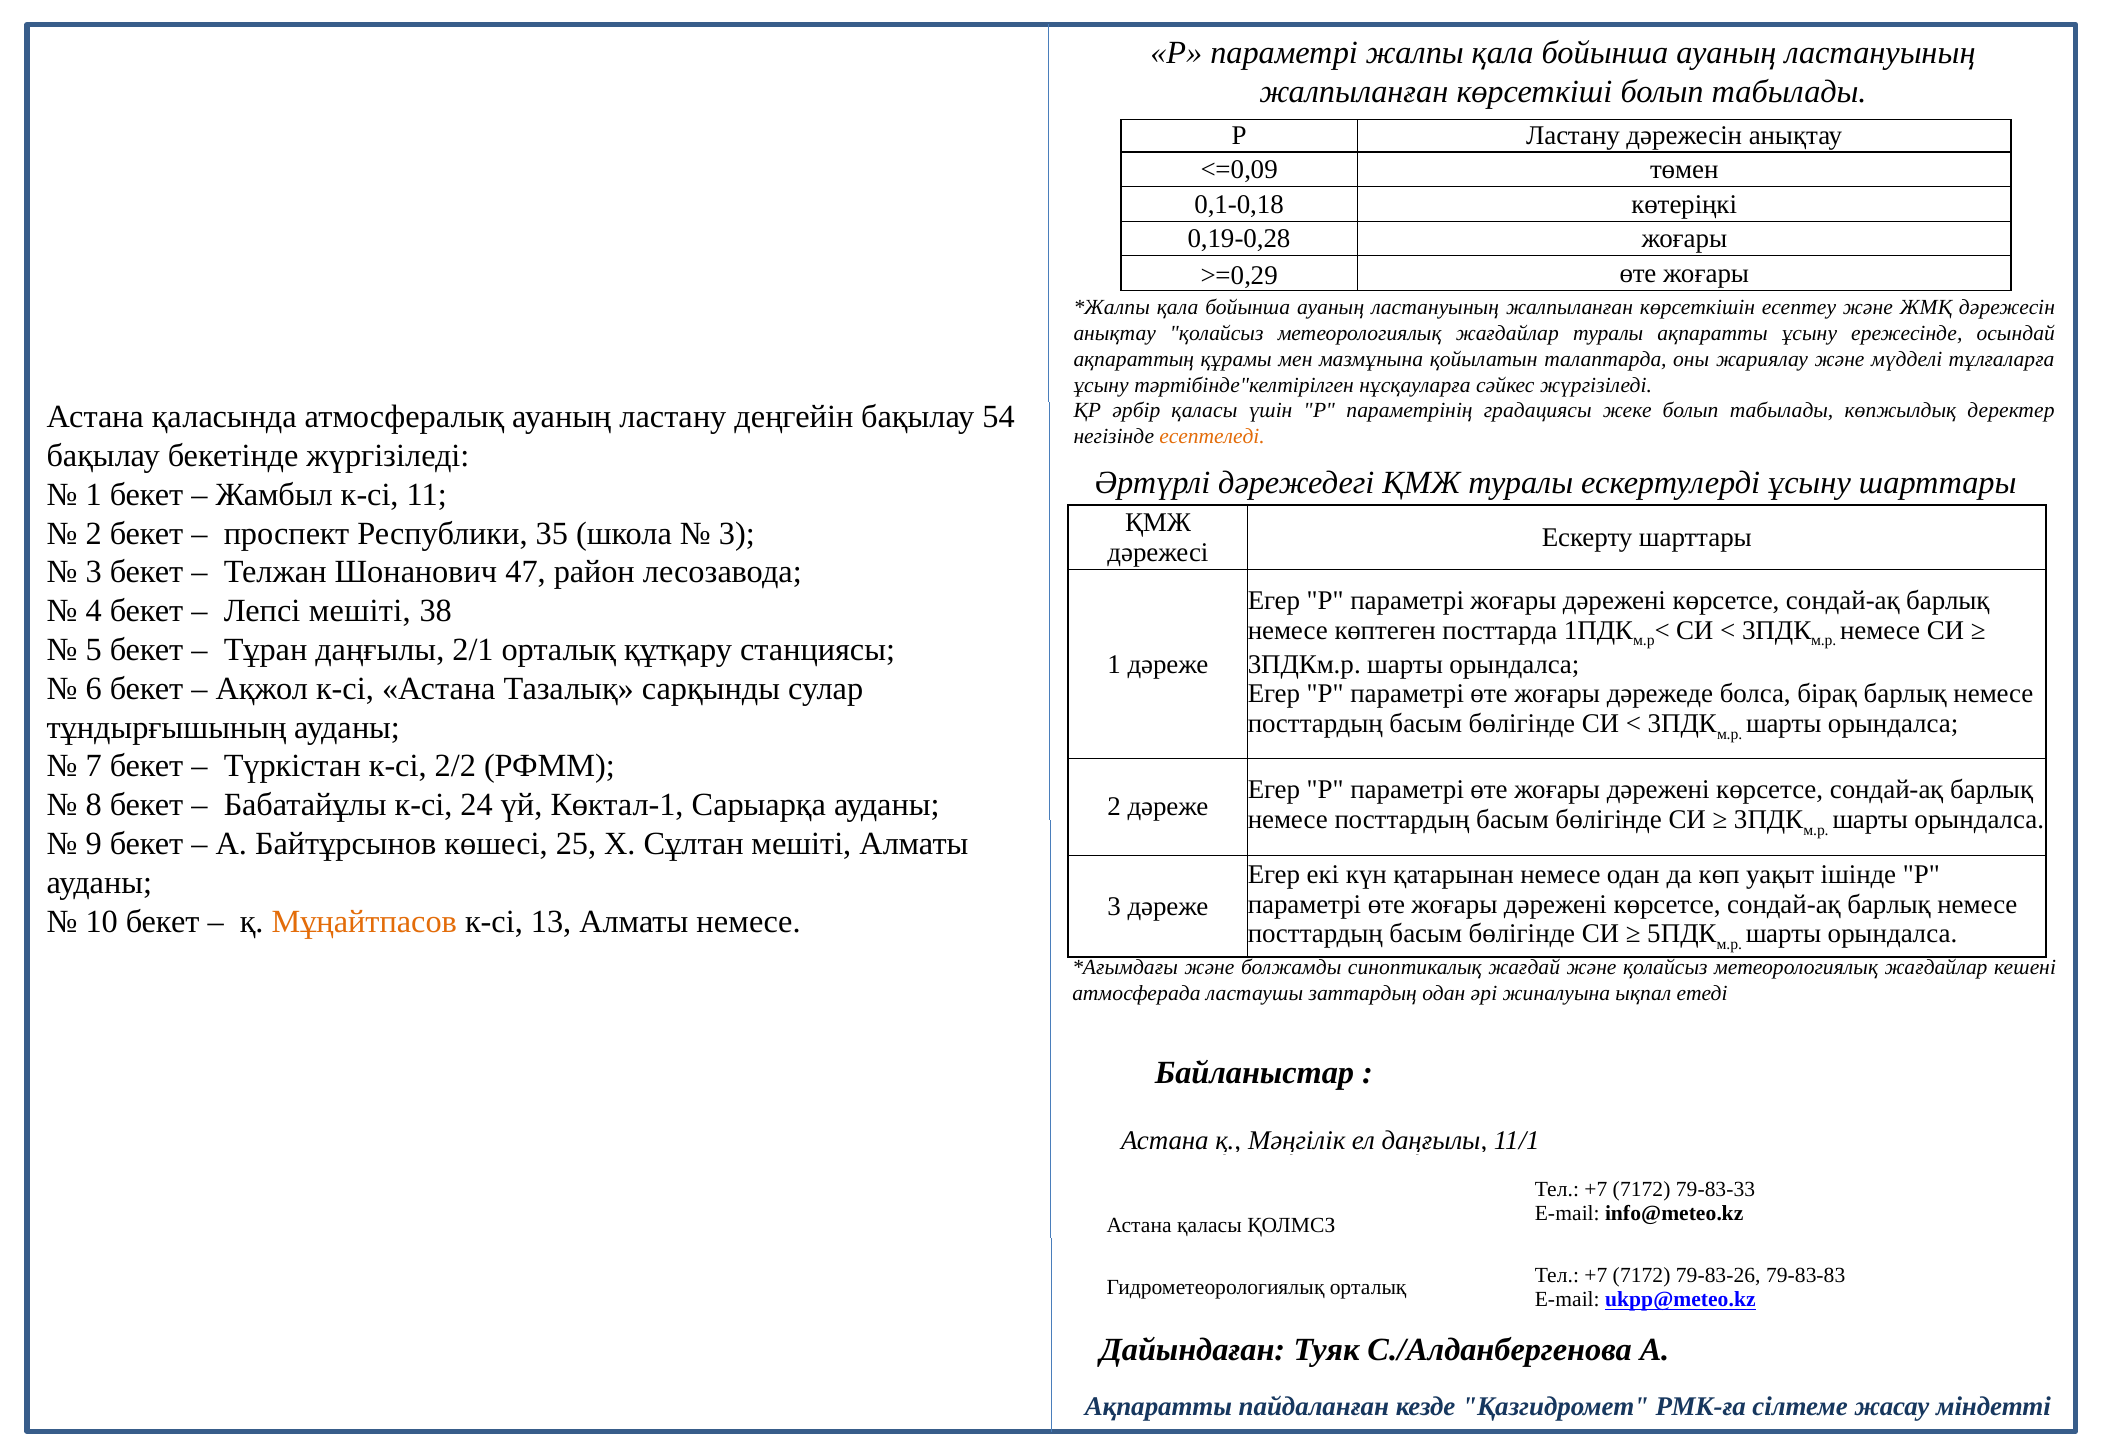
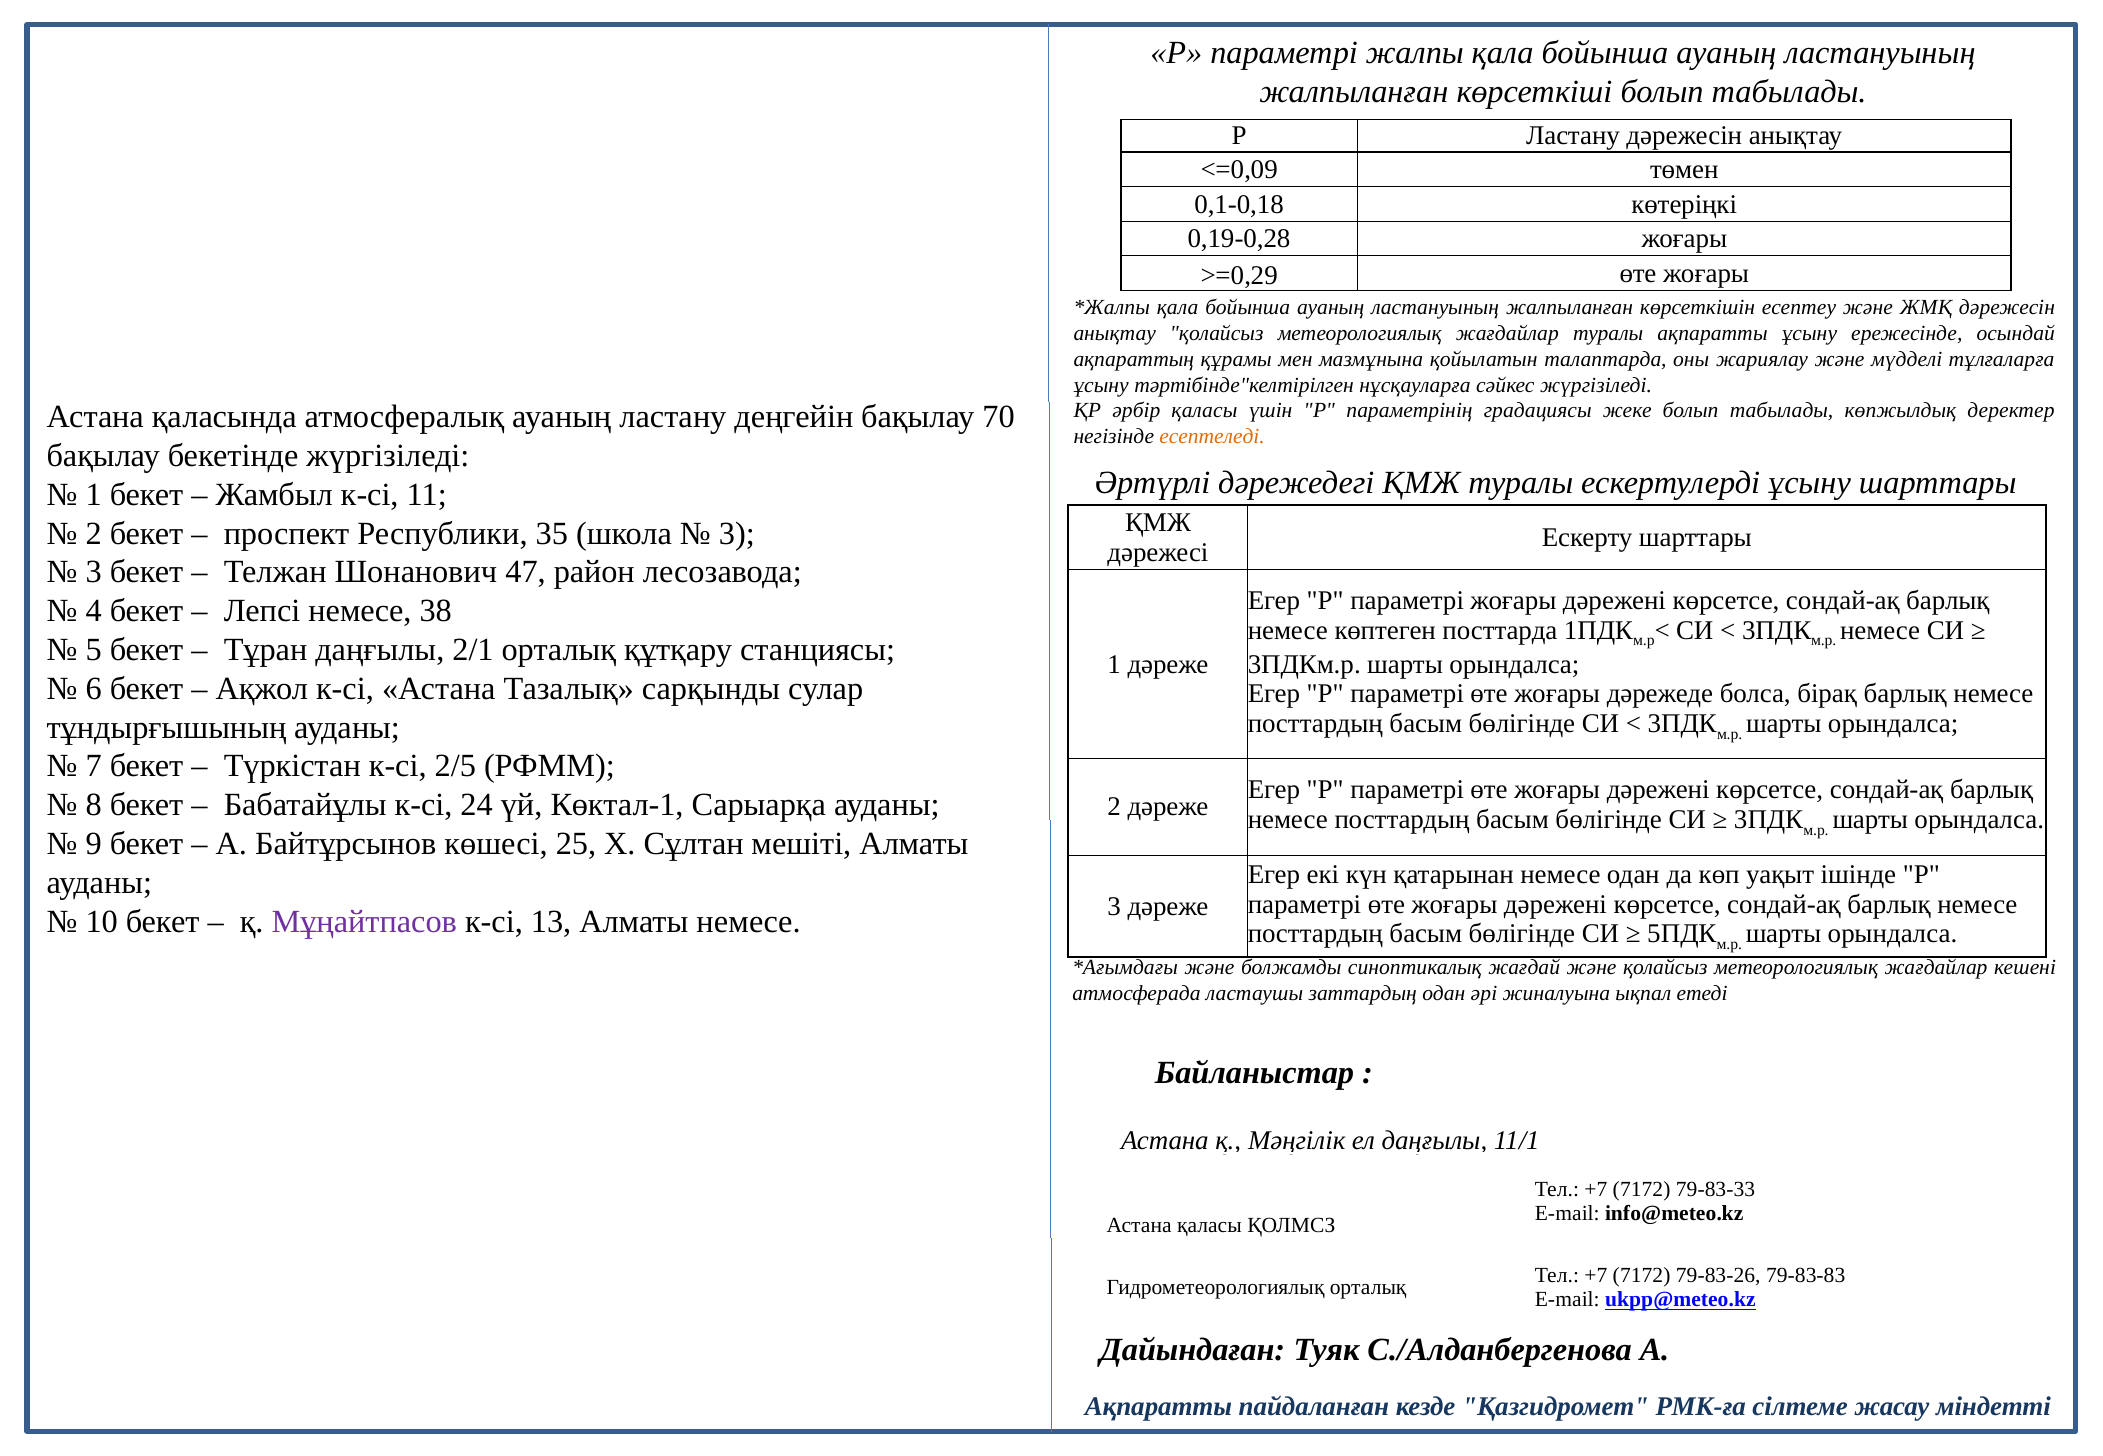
54: 54 -> 70 (999, 417)
Лепсі мешіті: мешіті -> немесе (360, 611)
2/2: 2/2 -> 2/5 (455, 766)
Мұңайтпасов colour: orange -> purple (364, 922)
